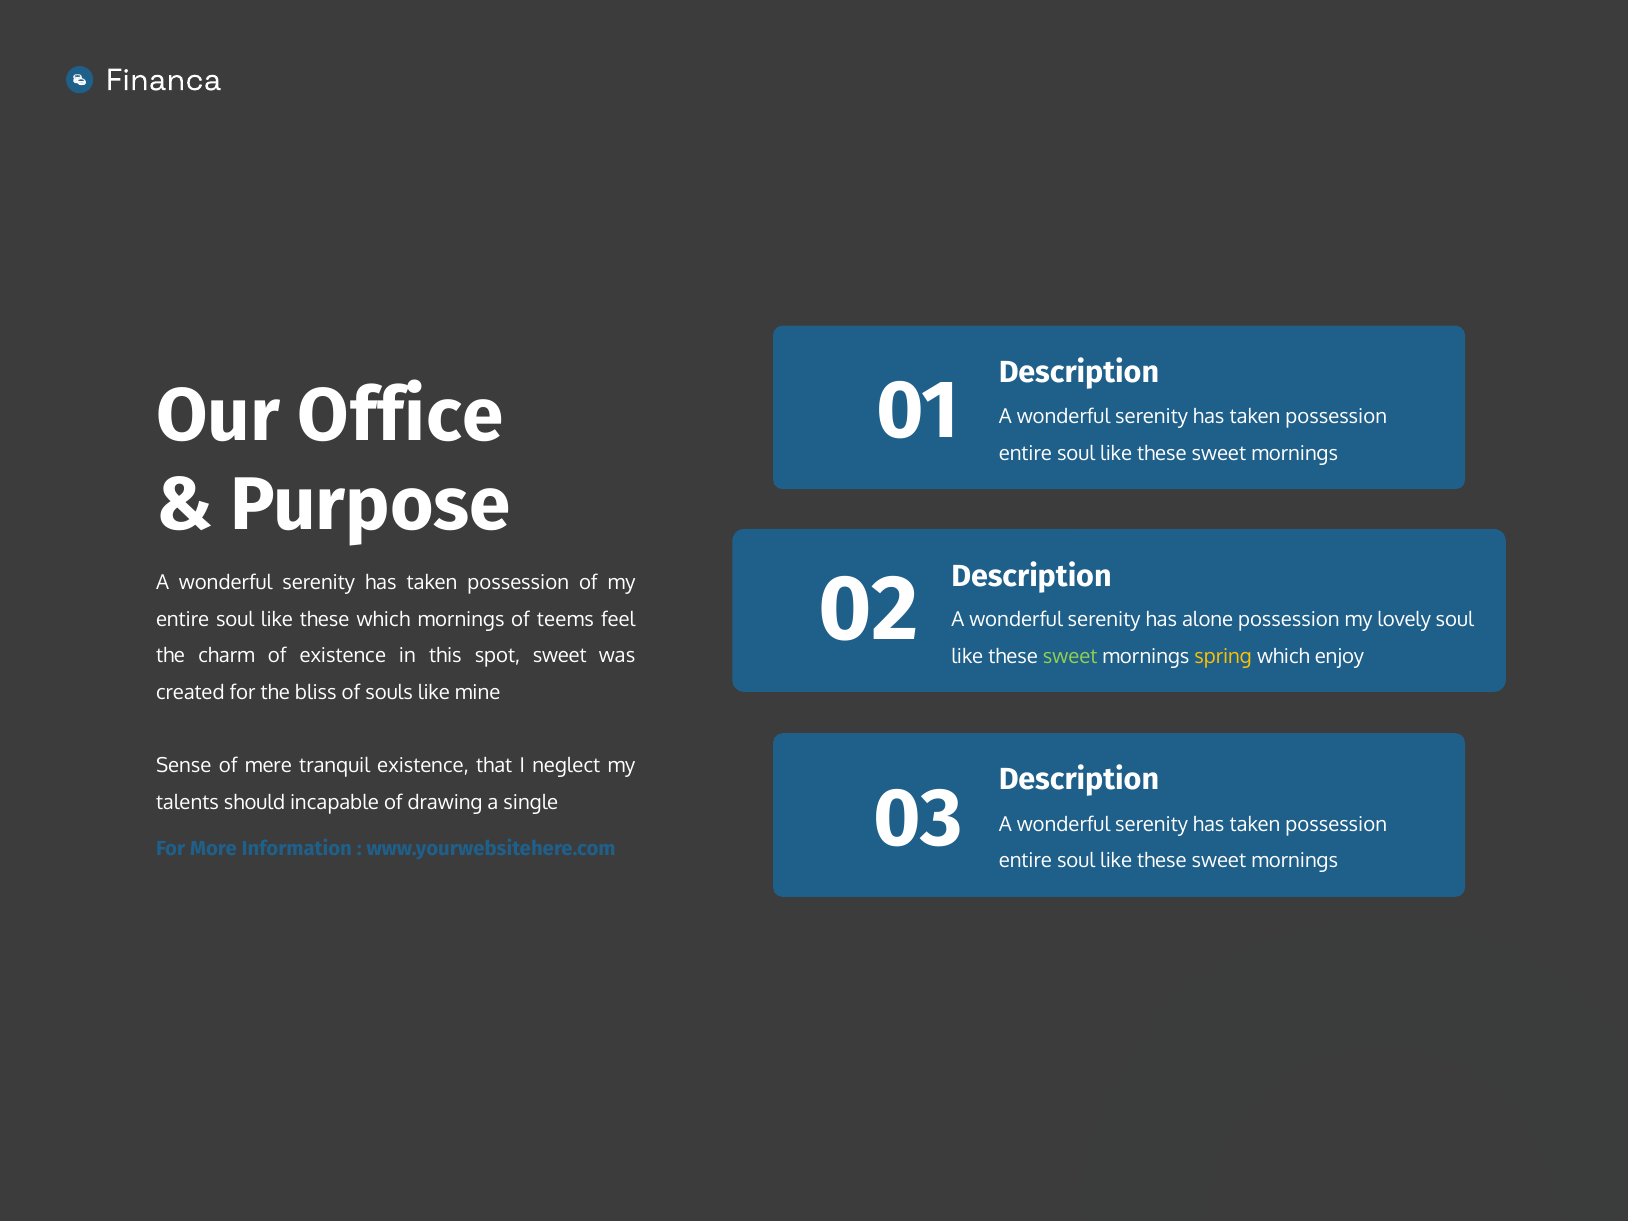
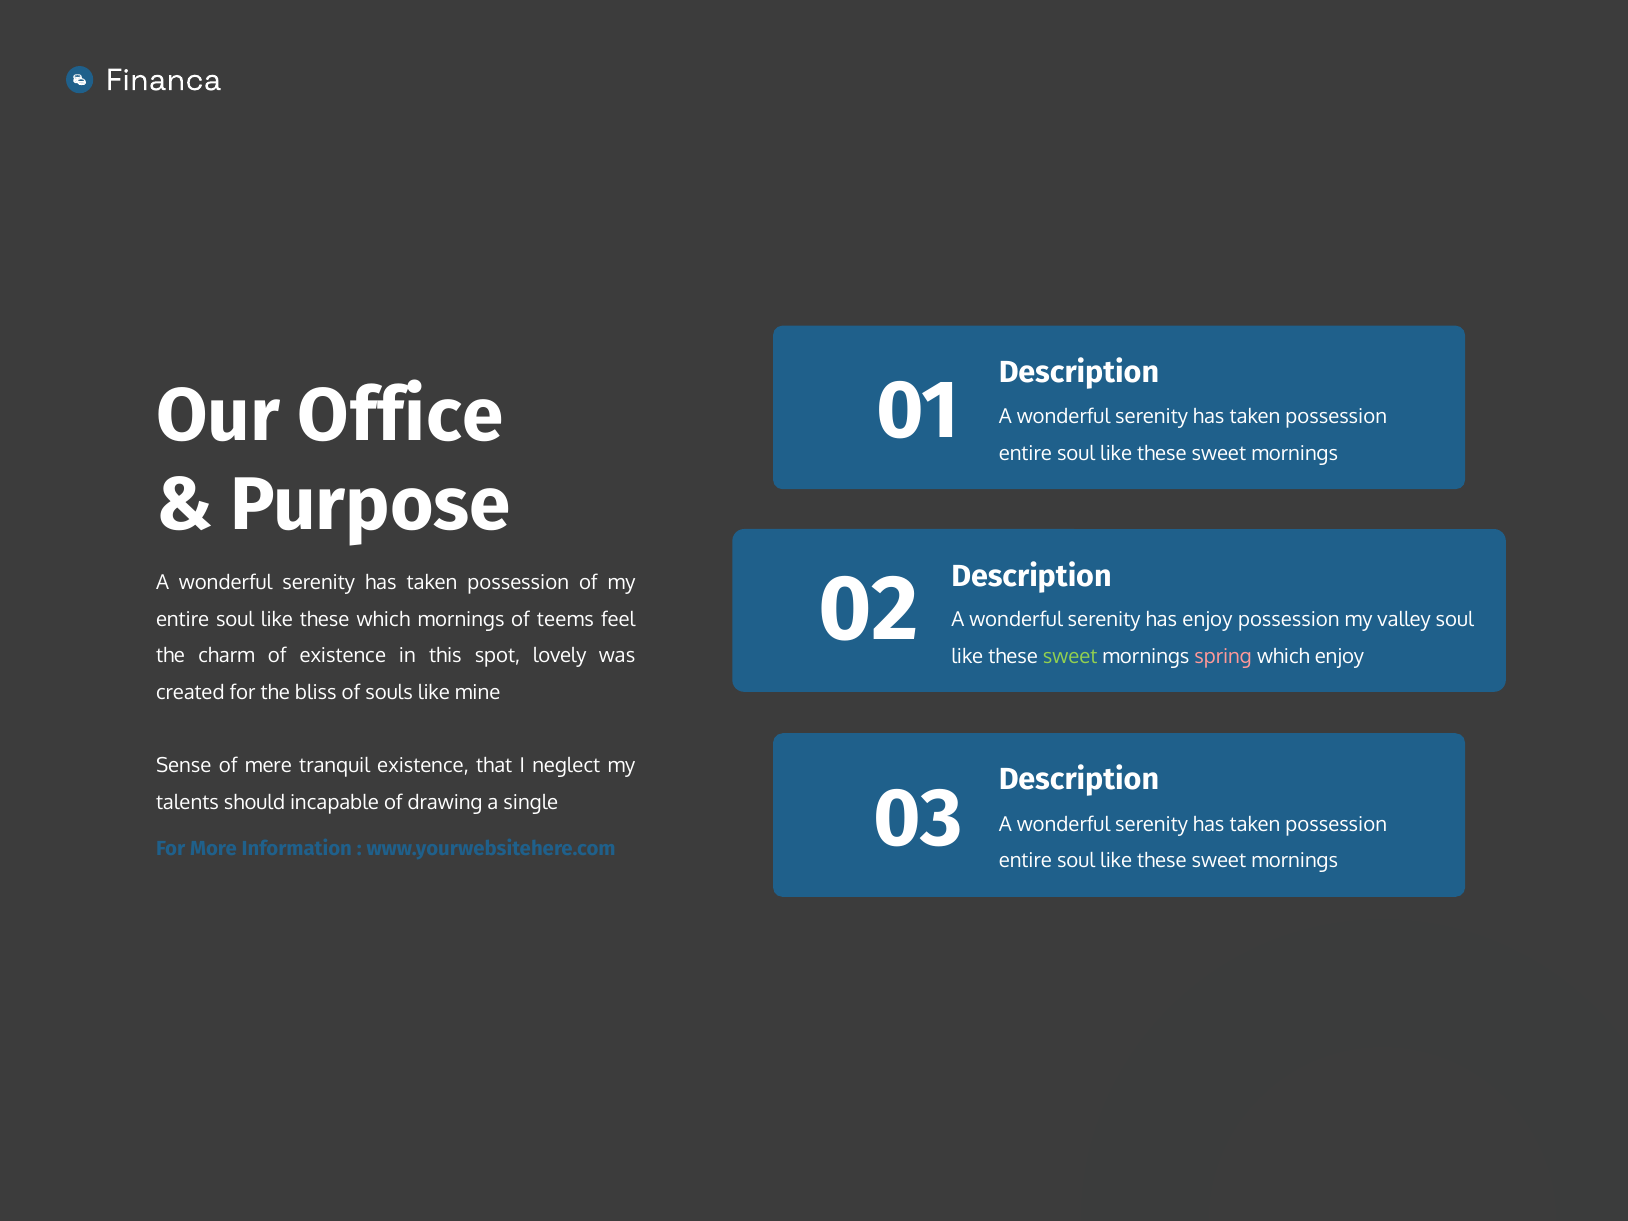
has alone: alone -> enjoy (1207, 620)
lovely: lovely -> valley (1404, 620)
spot sweet: sweet -> lovely (560, 656)
spring colour: yellow -> pink (1223, 656)
